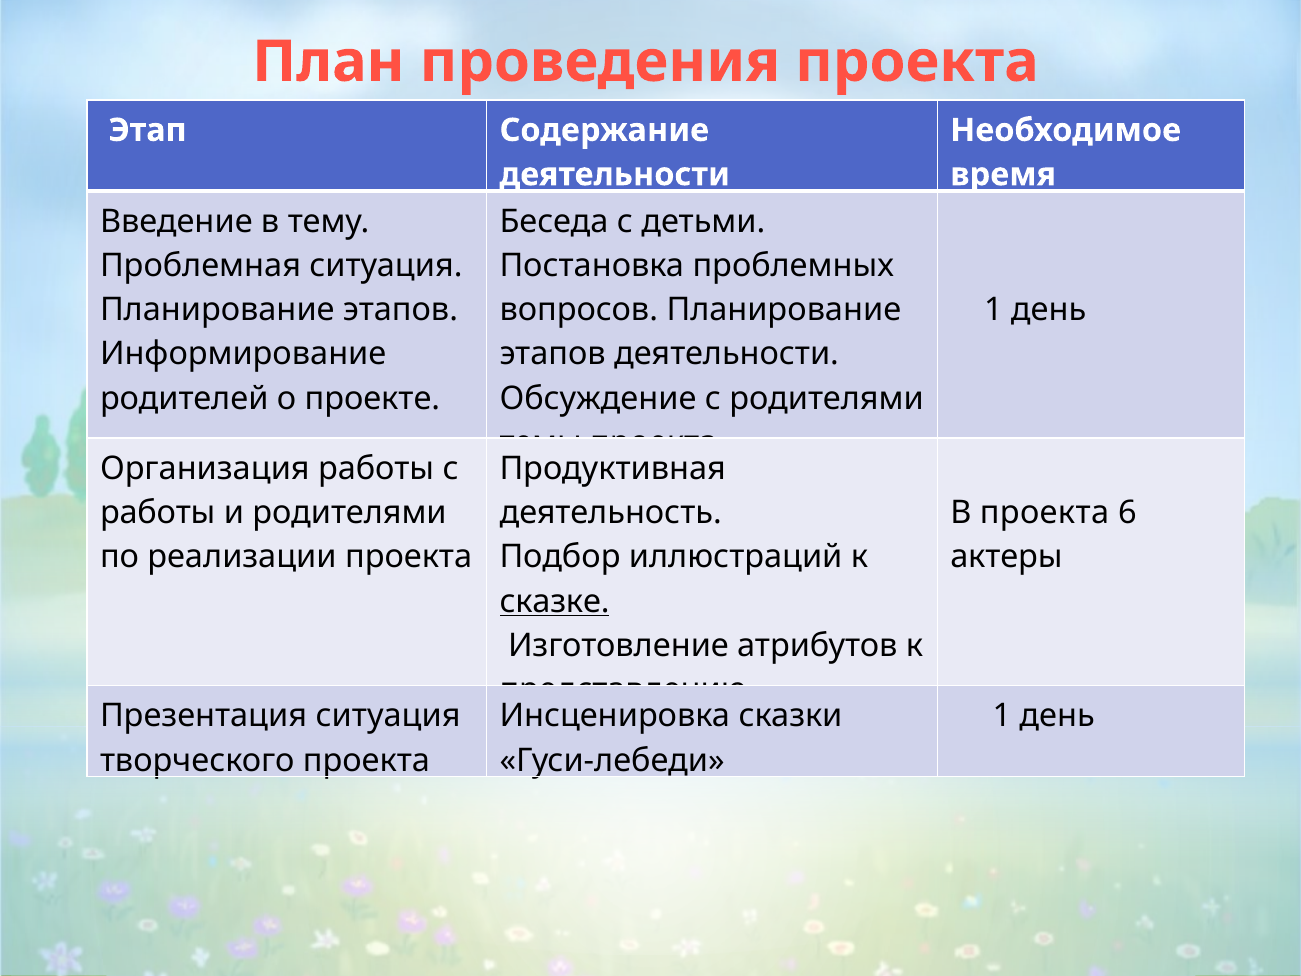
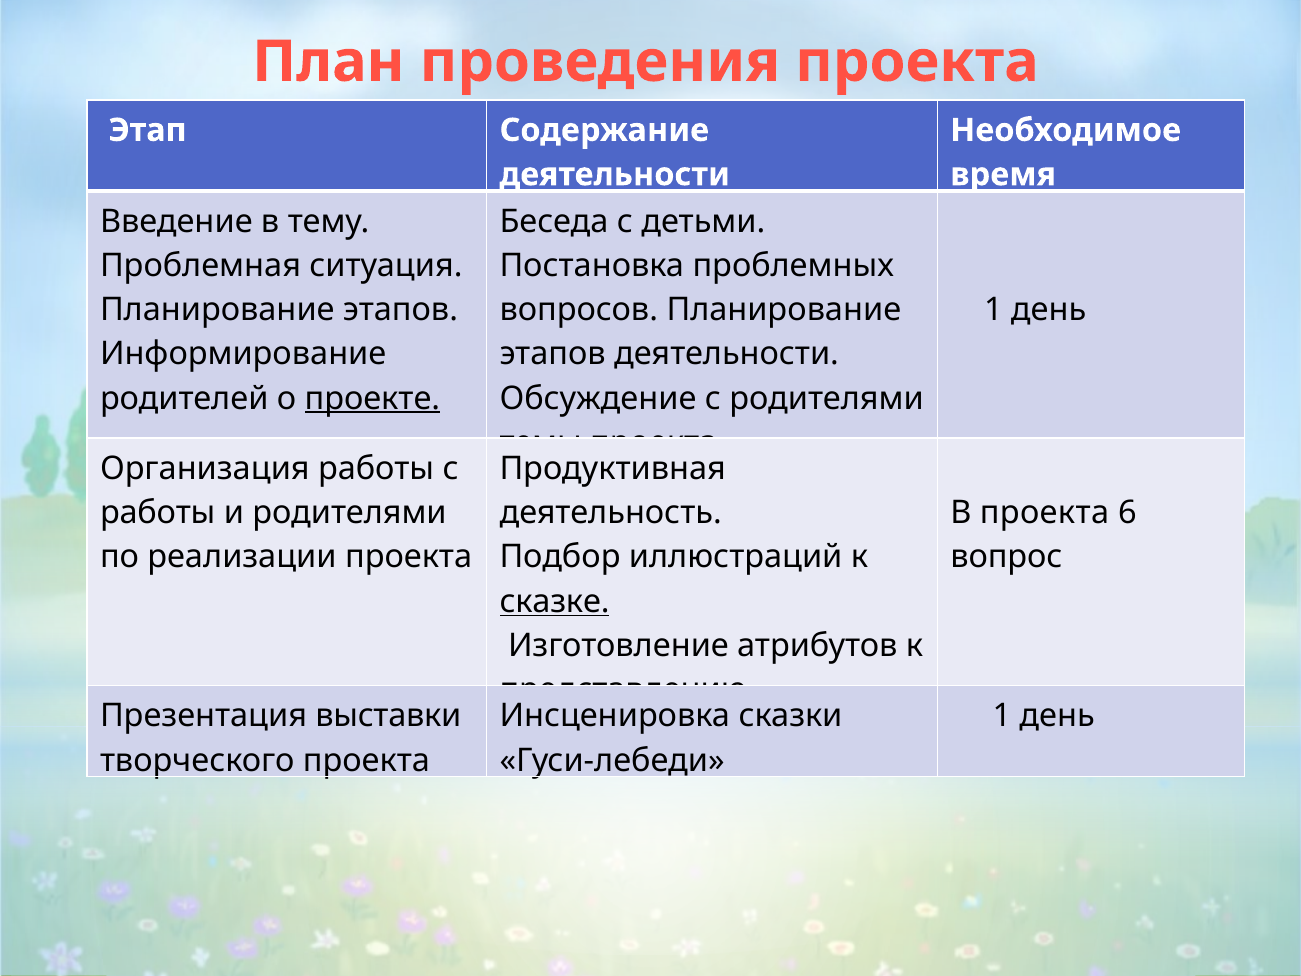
проекте underline: none -> present (372, 398)
актеры: актеры -> вопрос (1006, 557)
Презентация ситуация: ситуация -> выставки (388, 716)
